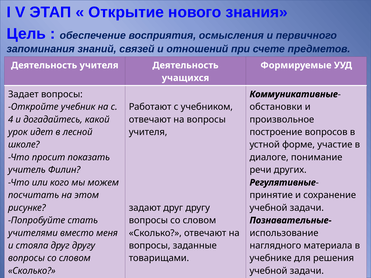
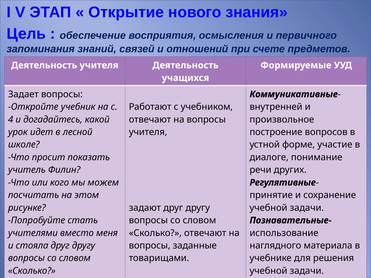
обстановки: обстановки -> внутренней (276, 107)
